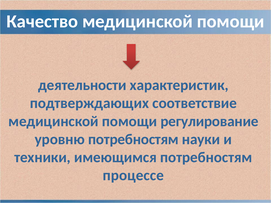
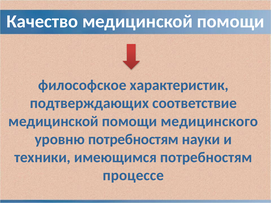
деятельности: деятельности -> философское (82, 85)
регулирование: регулирование -> медицинского (209, 121)
